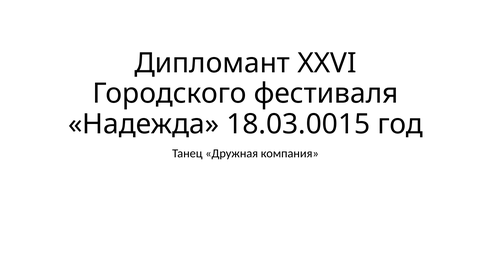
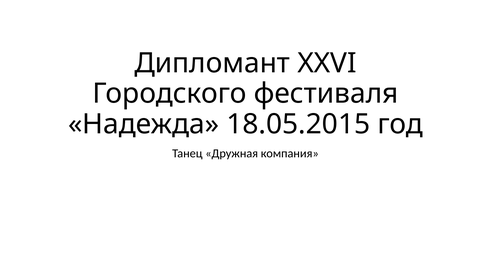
18.03.0015: 18.03.0015 -> 18.05.2015 (298, 124)
